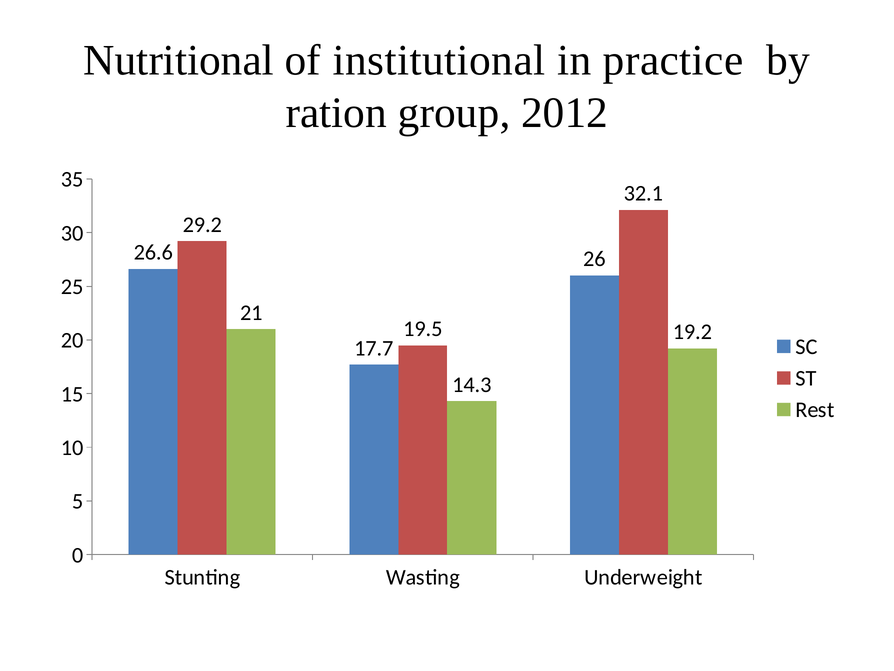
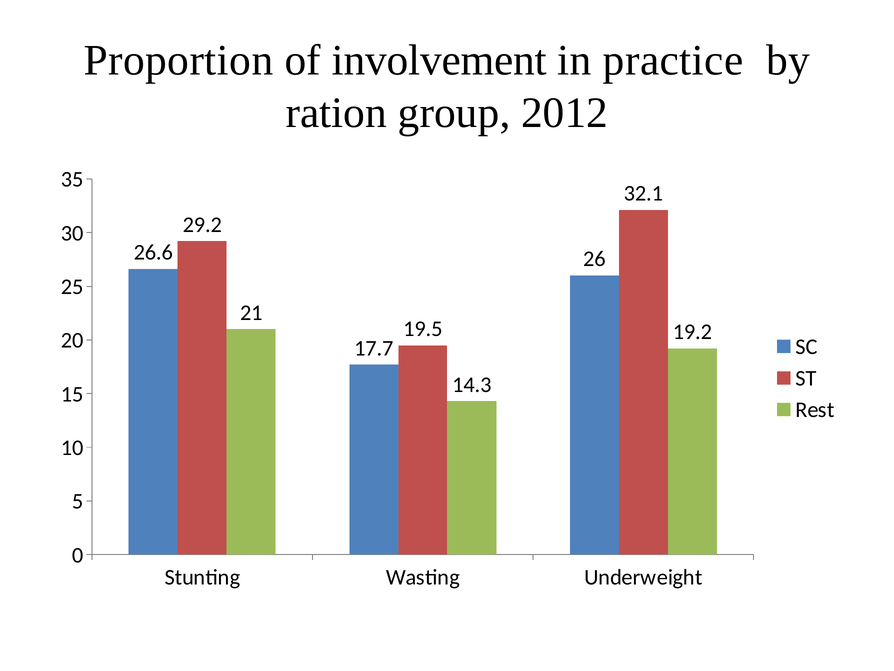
Nutritional: Nutritional -> Proportion (178, 60)
institutional: institutional -> involvement (439, 60)
